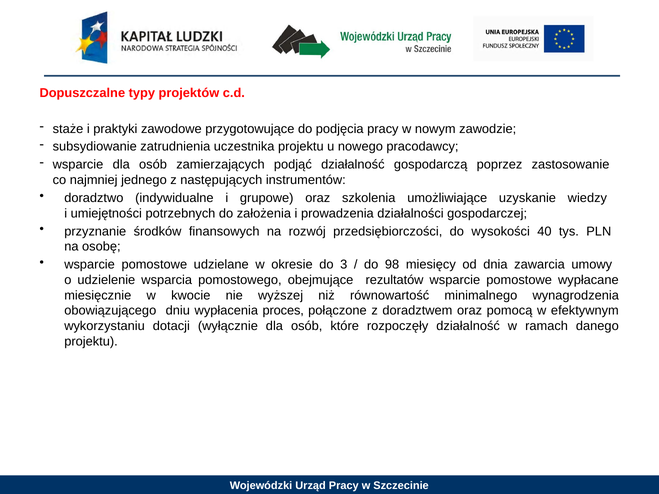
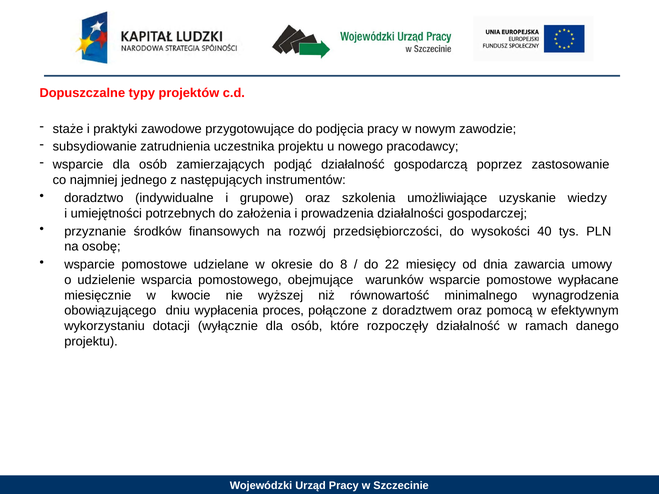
3: 3 -> 8 (344, 265)
98: 98 -> 22 (392, 265)
rezultatów: rezultatów -> warunków (394, 280)
